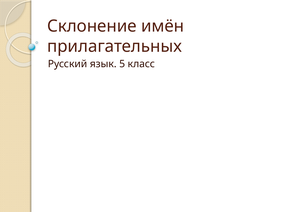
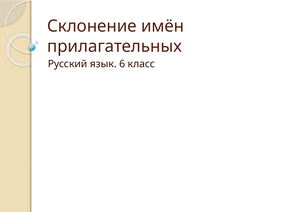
5: 5 -> 6 (122, 64)
